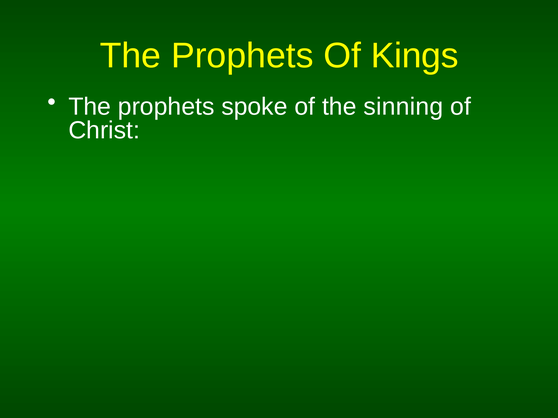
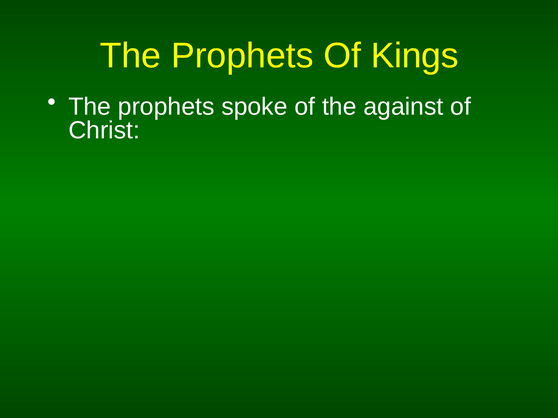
sinning: sinning -> against (403, 107)
